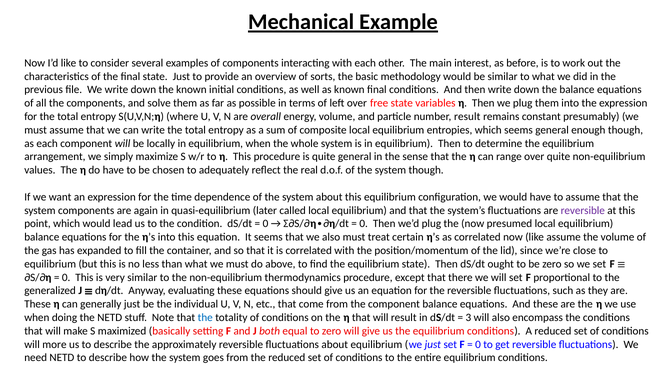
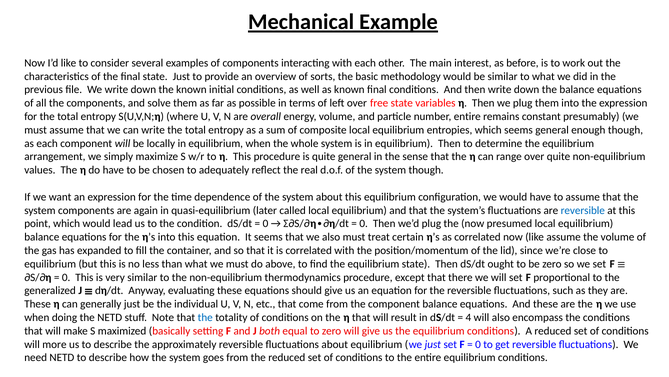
number result: result -> entire (467, 116)
reversible colour: purple -> blue (583, 210)
3: 3 -> 4 (468, 317)
